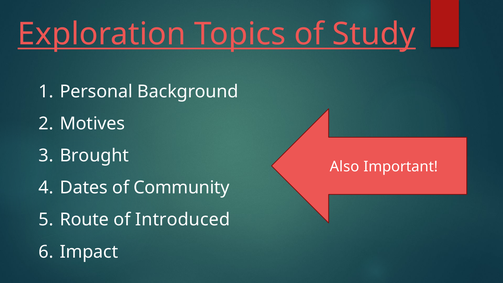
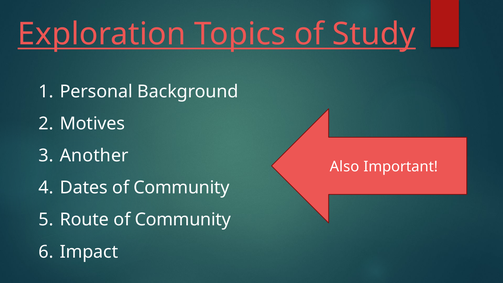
Brought: Brought -> Another (94, 156)
Route of Introduced: Introduced -> Community (183, 220)
